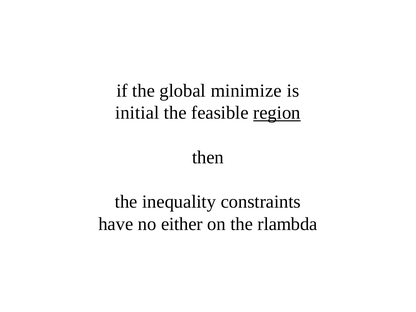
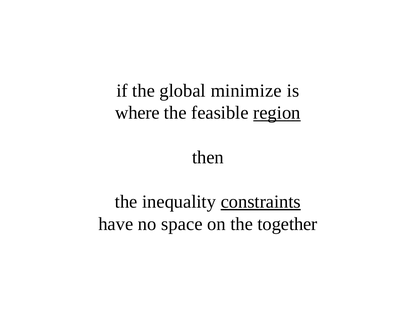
initial: initial -> where (137, 113)
constraints underline: none -> present (261, 202)
either: either -> space (182, 224)
rlambda: rlambda -> together (288, 224)
